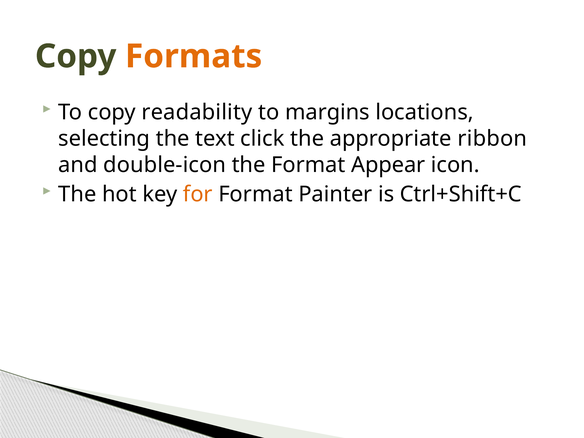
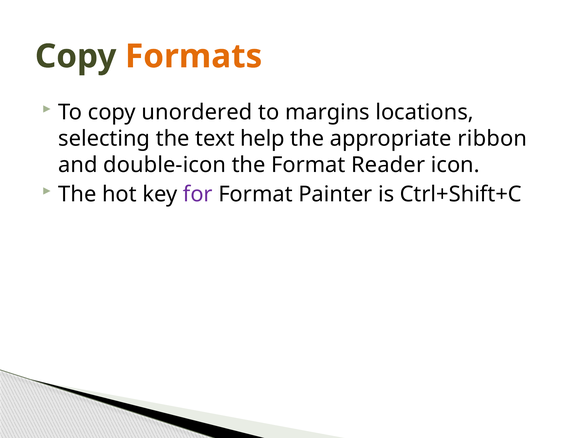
readability: readability -> unordered (197, 112)
click: click -> help (263, 138)
Appear: Appear -> Reader (388, 165)
for colour: orange -> purple (198, 194)
